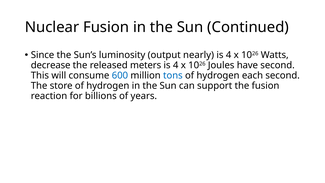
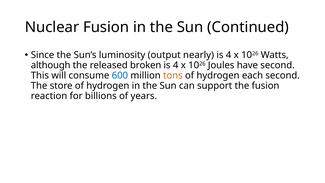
decrease: decrease -> although (51, 65)
meters: meters -> broken (146, 65)
tons colour: blue -> orange (173, 75)
